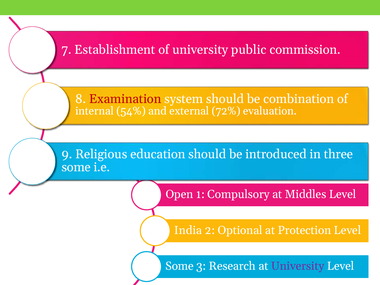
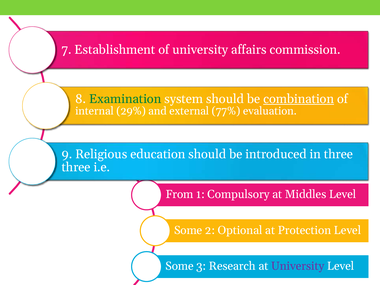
public: public -> affairs (249, 50)
Examination colour: red -> green (125, 99)
combination underline: none -> present (299, 99)
54%: 54% -> 29% (131, 111)
72%: 72% -> 77% (226, 111)
some: some -> three (76, 167)
Open: Open -> From (179, 194)
India: India -> Some (188, 230)
